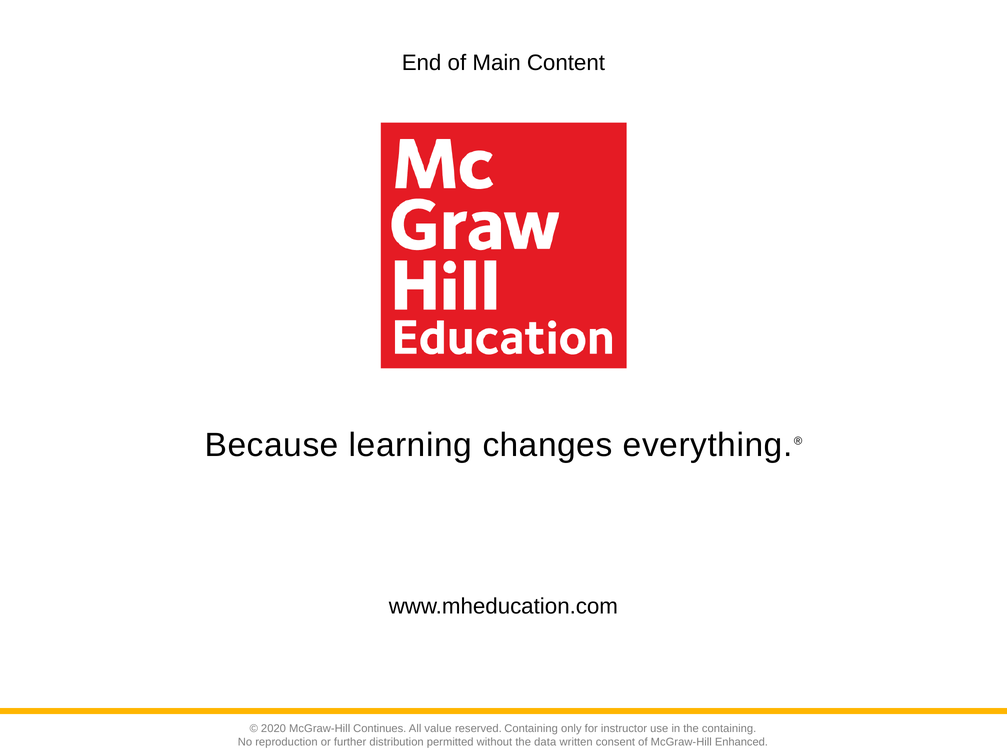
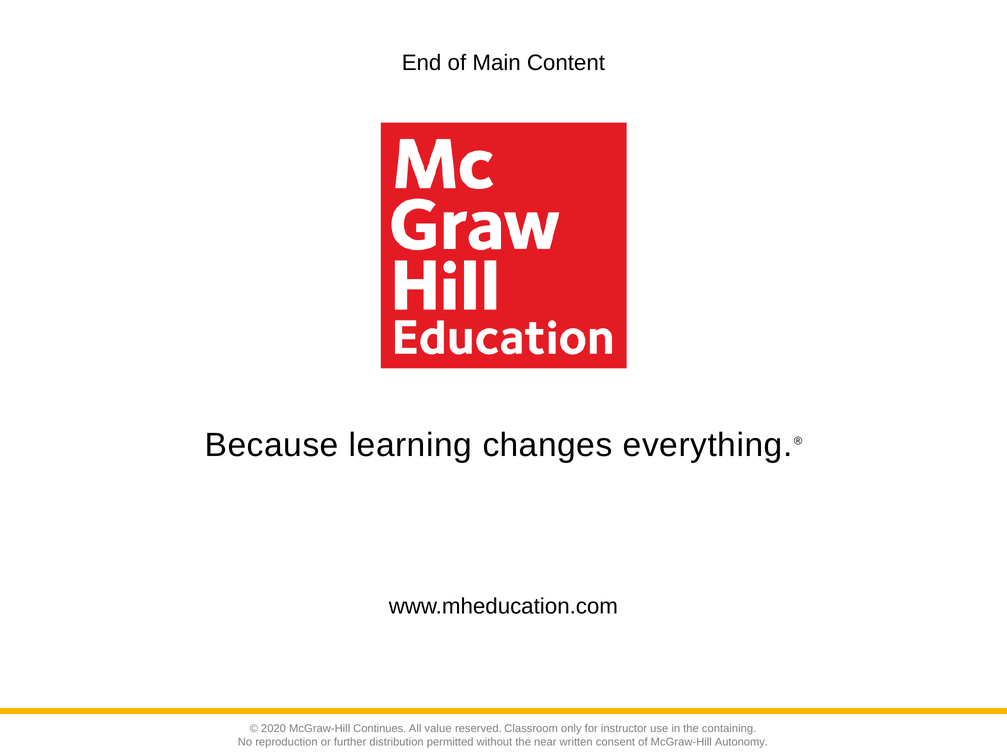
reserved Containing: Containing -> Classroom (531, 729)
data: data -> near (545, 742)
Enhanced: Enhanced -> Autonomy (741, 742)
